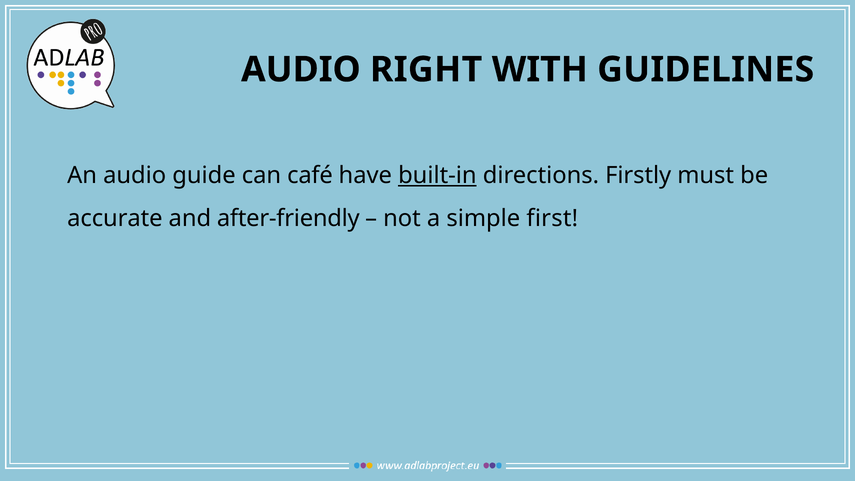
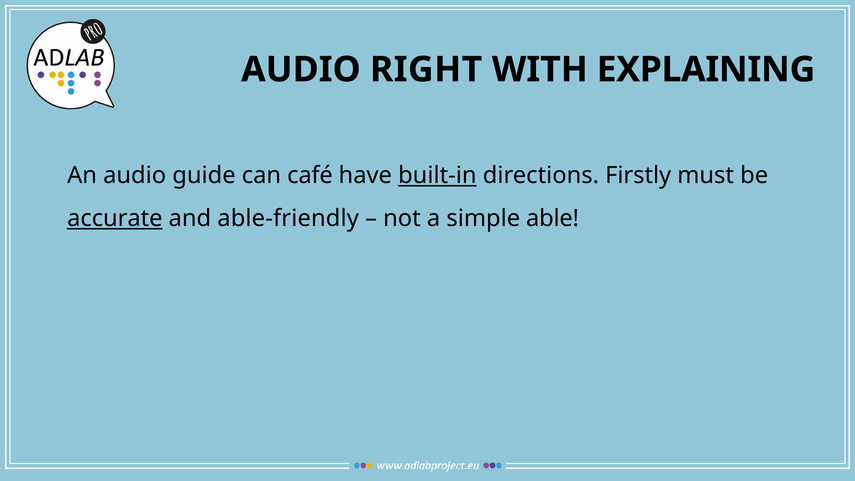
GUIDELINES: GUIDELINES -> EXPLAINING (706, 70)
accurate underline: none -> present (115, 218)
after-friendly: after-friendly -> able-friendly (288, 218)
first: first -> able (553, 218)
